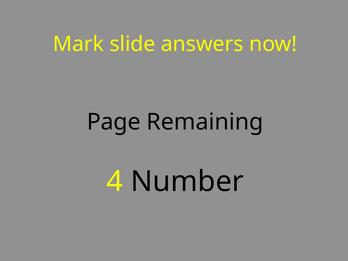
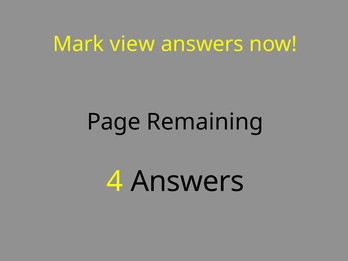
slide: slide -> view (132, 44)
4 Number: Number -> Answers (187, 181)
